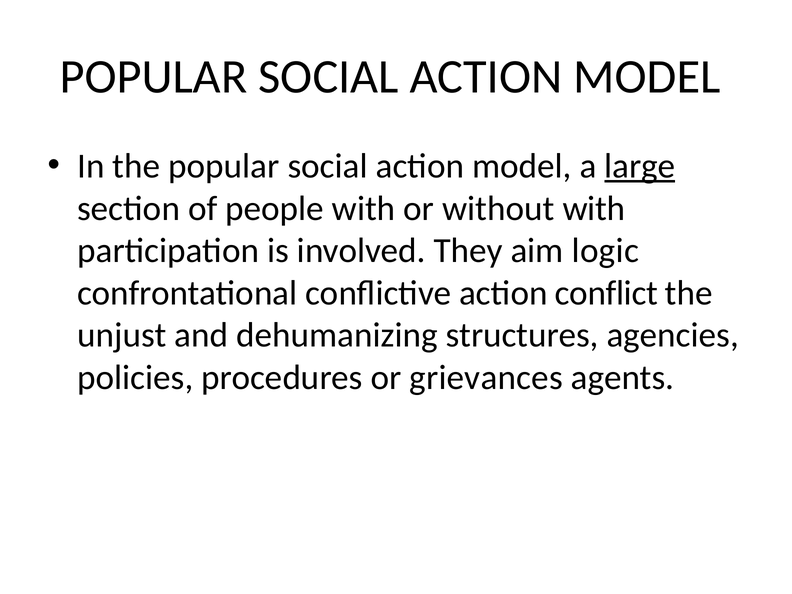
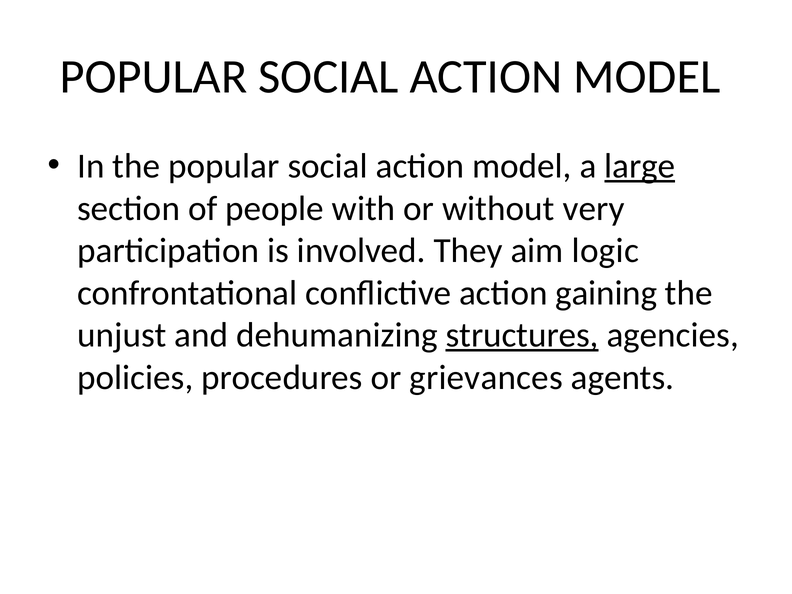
without with: with -> very (594, 208)
conflict: conflict -> gaining (606, 293)
structures underline: none -> present (522, 335)
